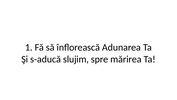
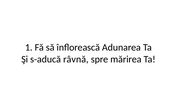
slujim: slujim -> râvnă (76, 59)
